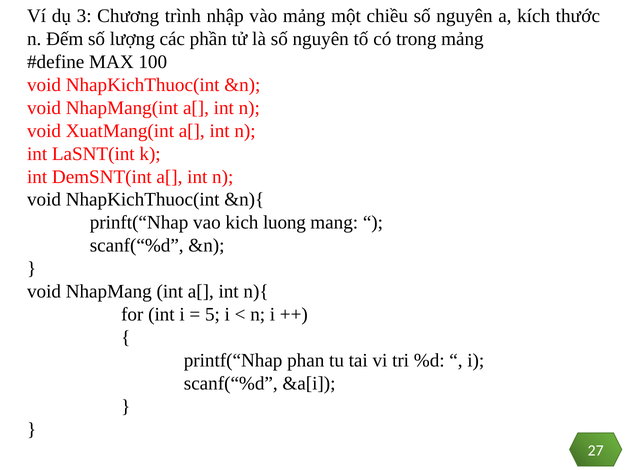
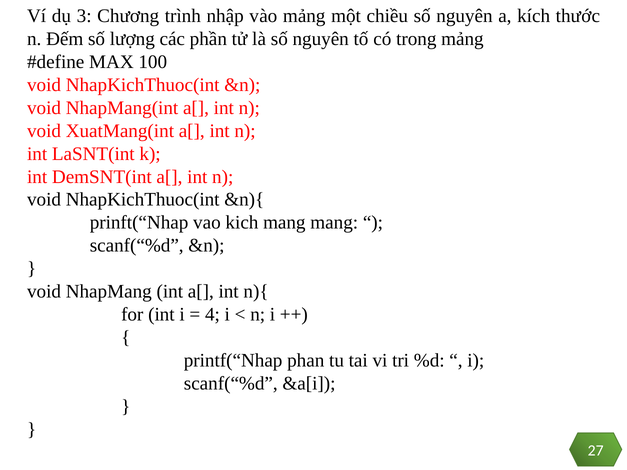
kich luong: luong -> mang (284, 223)
5: 5 -> 4 (212, 315)
